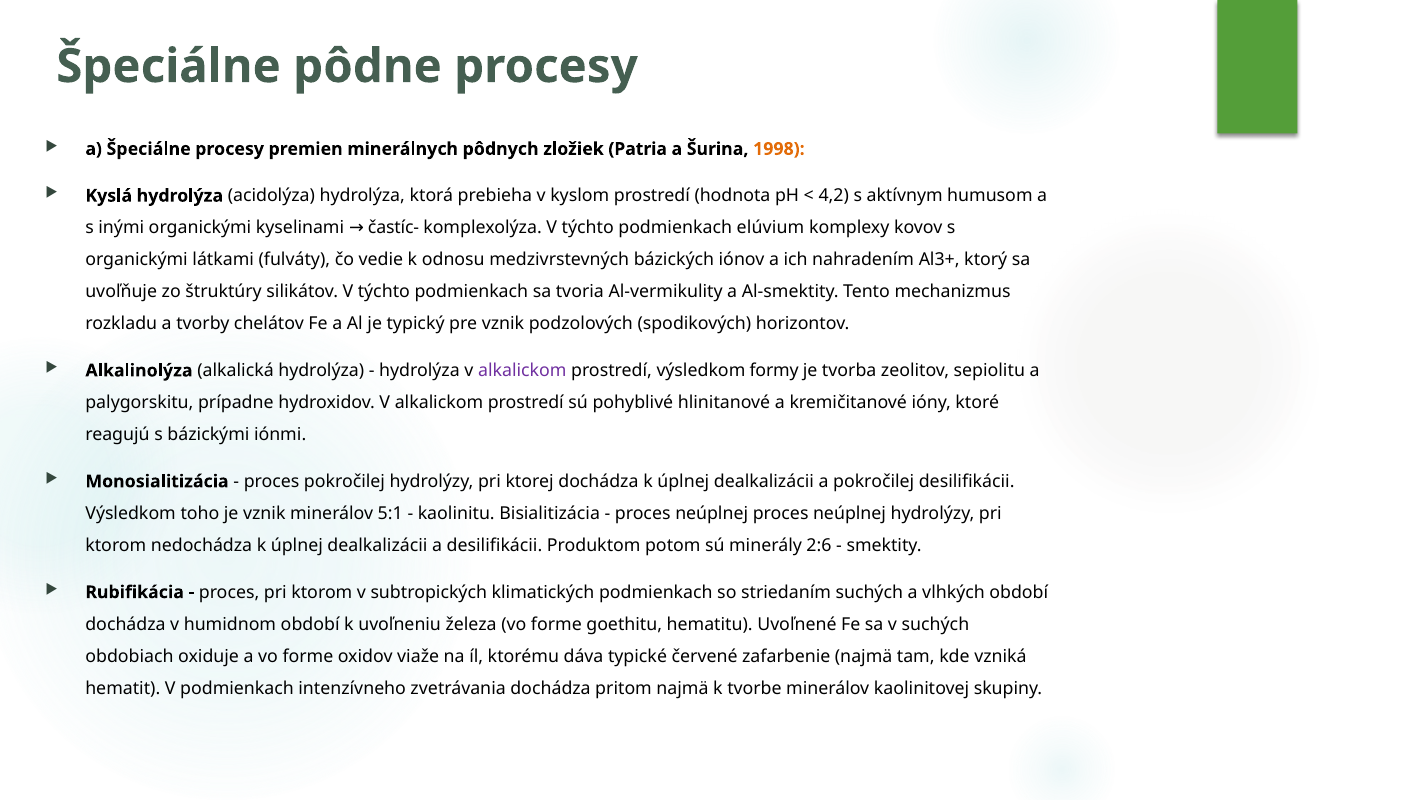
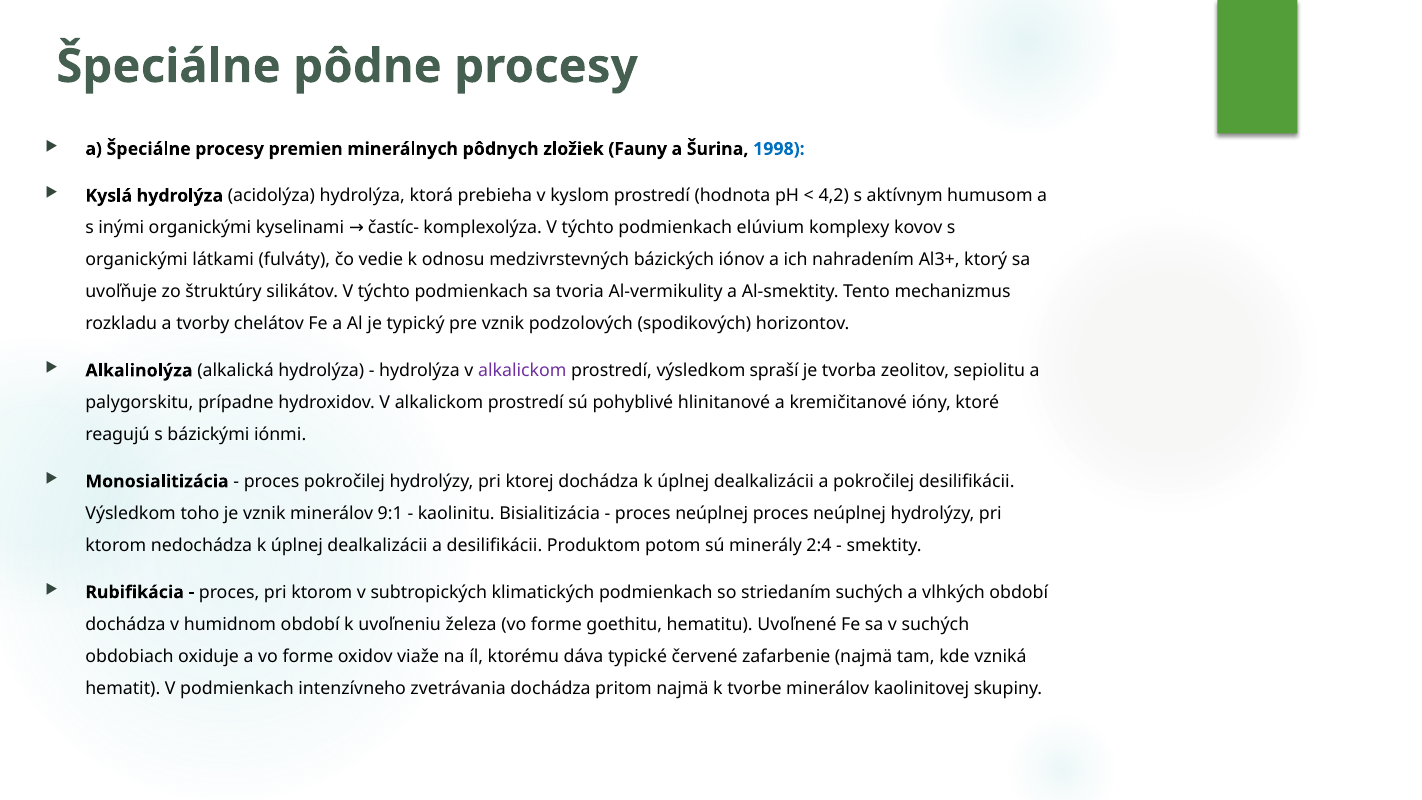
Patria: Patria -> Fauny (638, 149)
1998 colour: orange -> blue (779, 149)
formy: formy -> spraší (774, 371)
5:1: 5:1 -> 9:1 (390, 513)
2:6: 2:6 -> 2:4 (819, 545)
